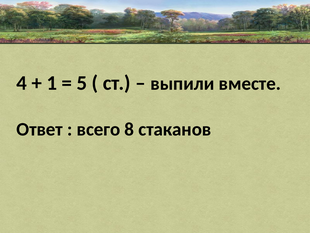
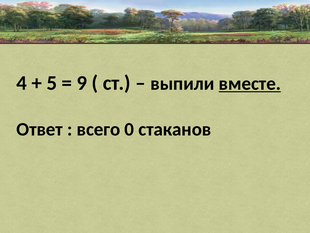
1: 1 -> 5 (52, 83)
5: 5 -> 9 (82, 83)
вместе underline: none -> present (250, 83)
8: 8 -> 0 (129, 129)
